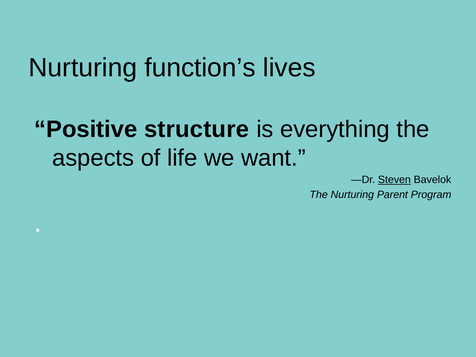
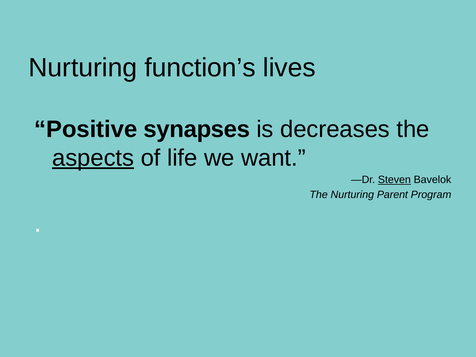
structure: structure -> synapses (197, 129)
everything: everything -> decreases (335, 129)
aspects underline: none -> present (93, 158)
